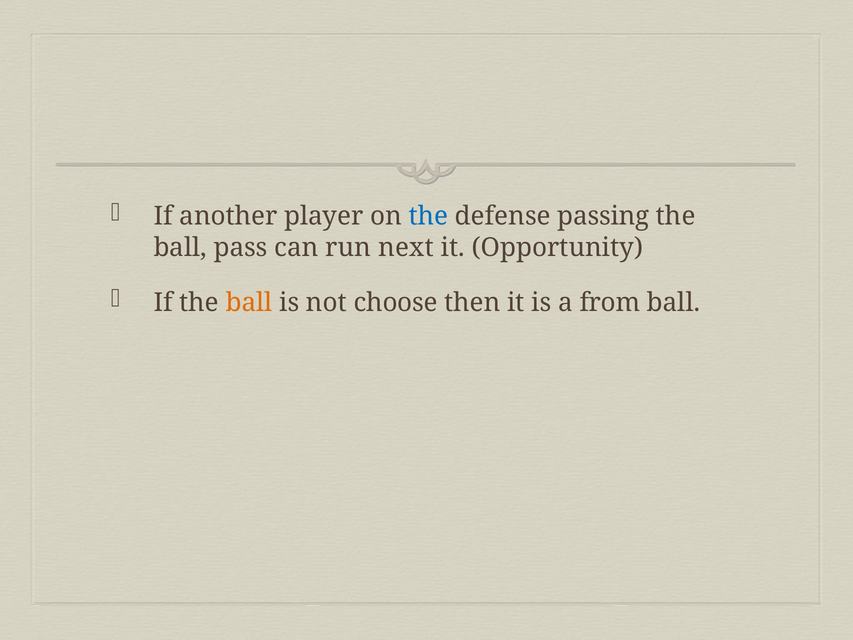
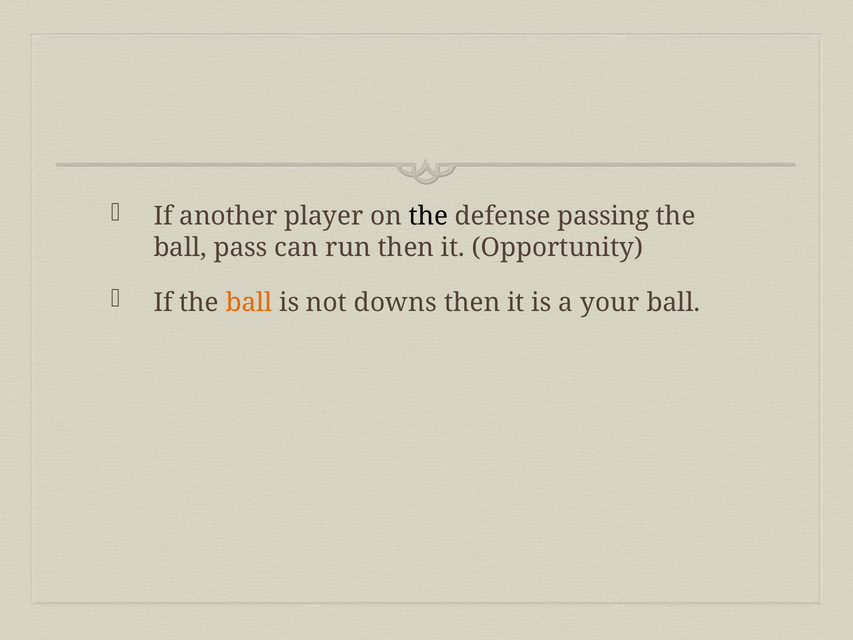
the colour: blue -> black (428, 216)
run next: next -> then (406, 247)
choose: choose -> downs (395, 302)
from: from -> your (610, 302)
